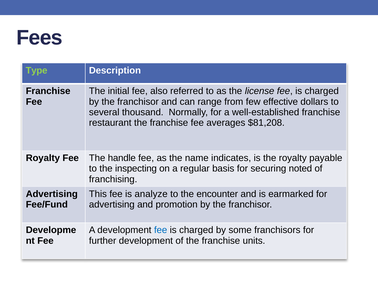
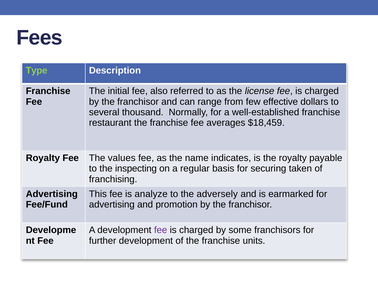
$81,208: $81,208 -> $18,459 (266, 123)
handle: handle -> values (122, 158)
noted: noted -> taken (300, 168)
encounter: encounter -> adversely (217, 194)
fee colour: blue -> purple (161, 230)
